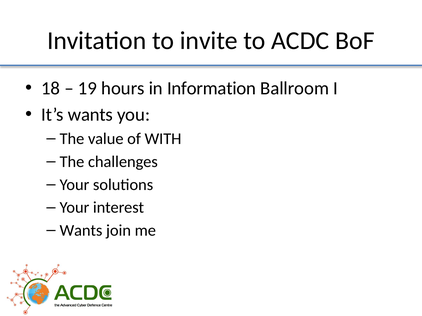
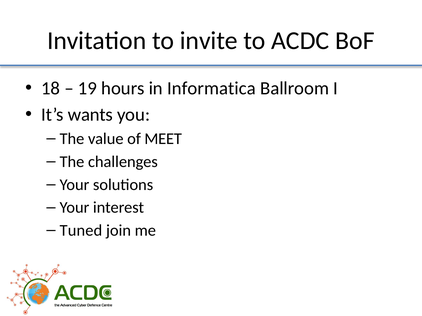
Information: Information -> Informatica (211, 89)
WITH: WITH -> MEET (163, 139)
Wants: Wants -> Tuned (81, 231)
